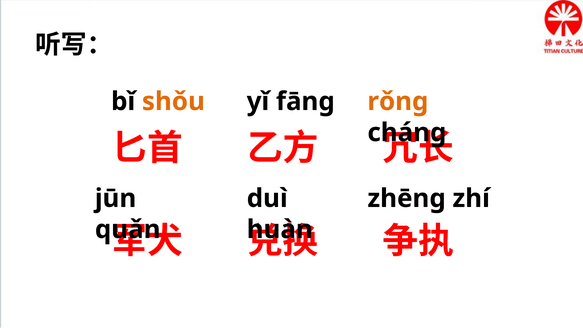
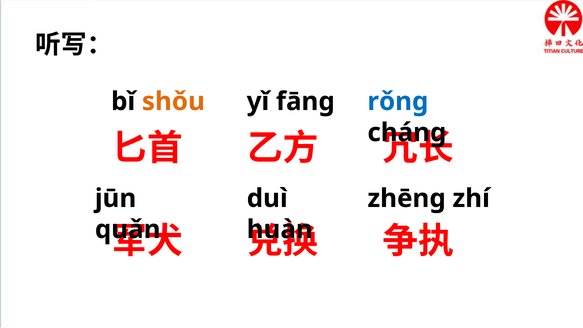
rǒng colour: orange -> blue (398, 101)
